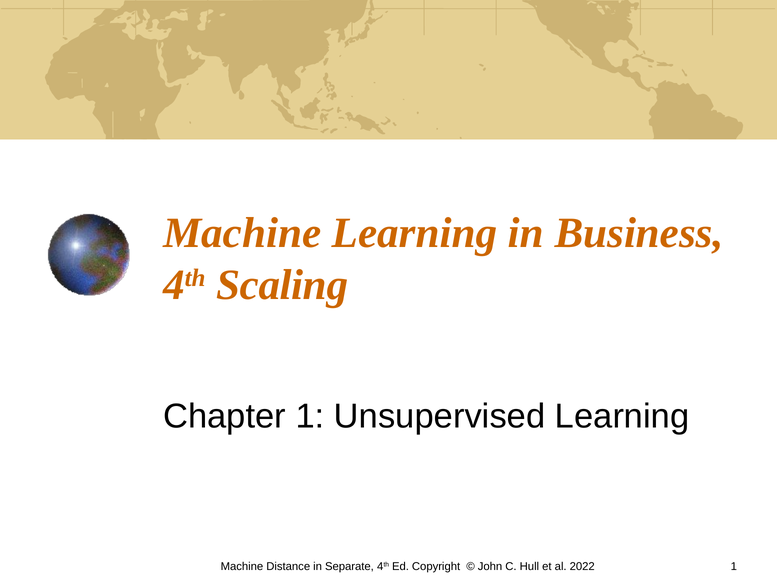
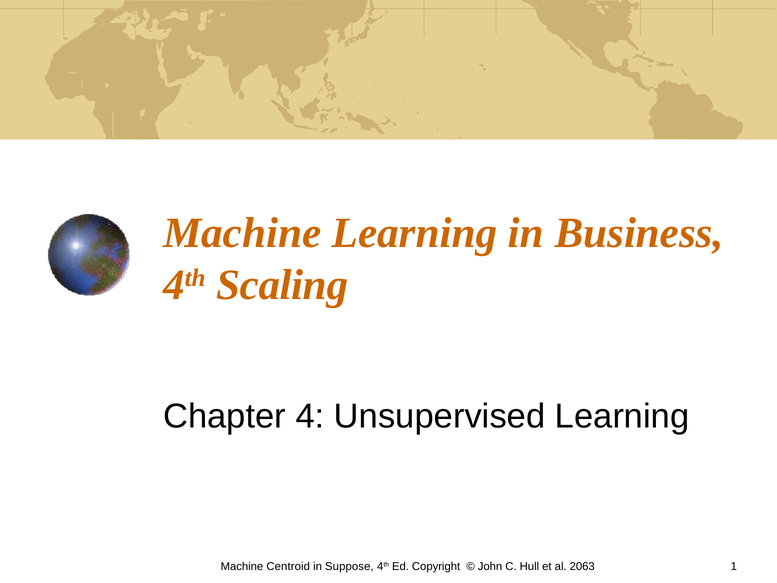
Chapter 1: 1 -> 4 (310, 416)
Distance: Distance -> Centroid (288, 566)
Separate: Separate -> Suppose (349, 566)
2022: 2022 -> 2063 (582, 566)
